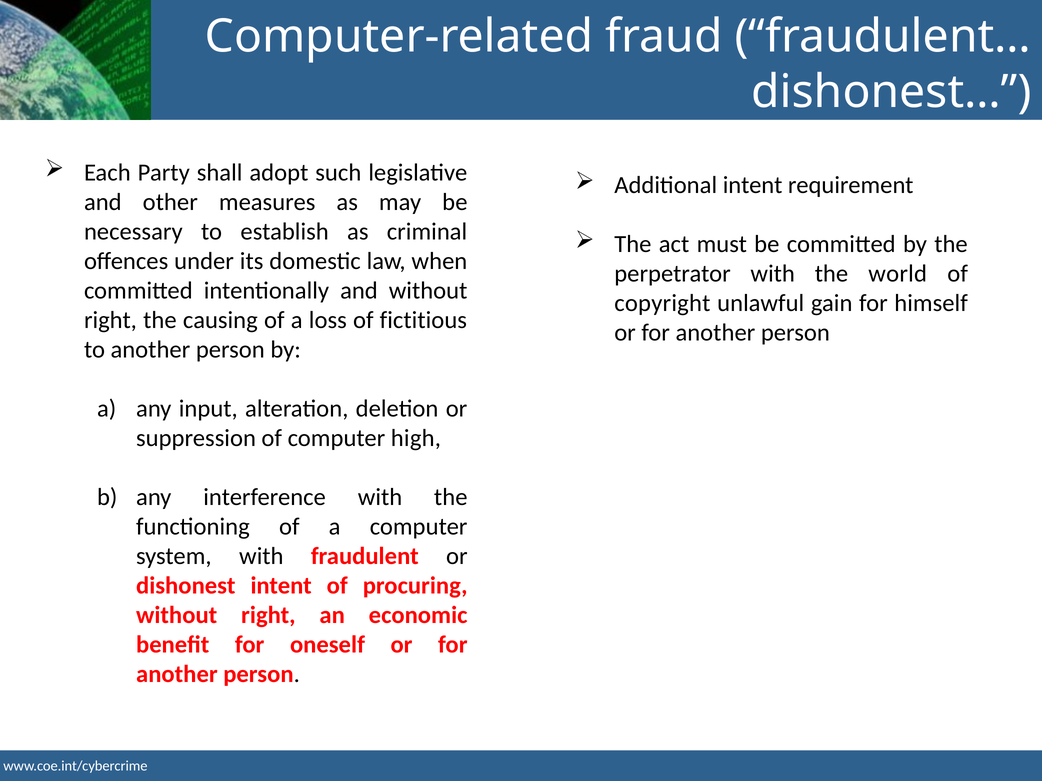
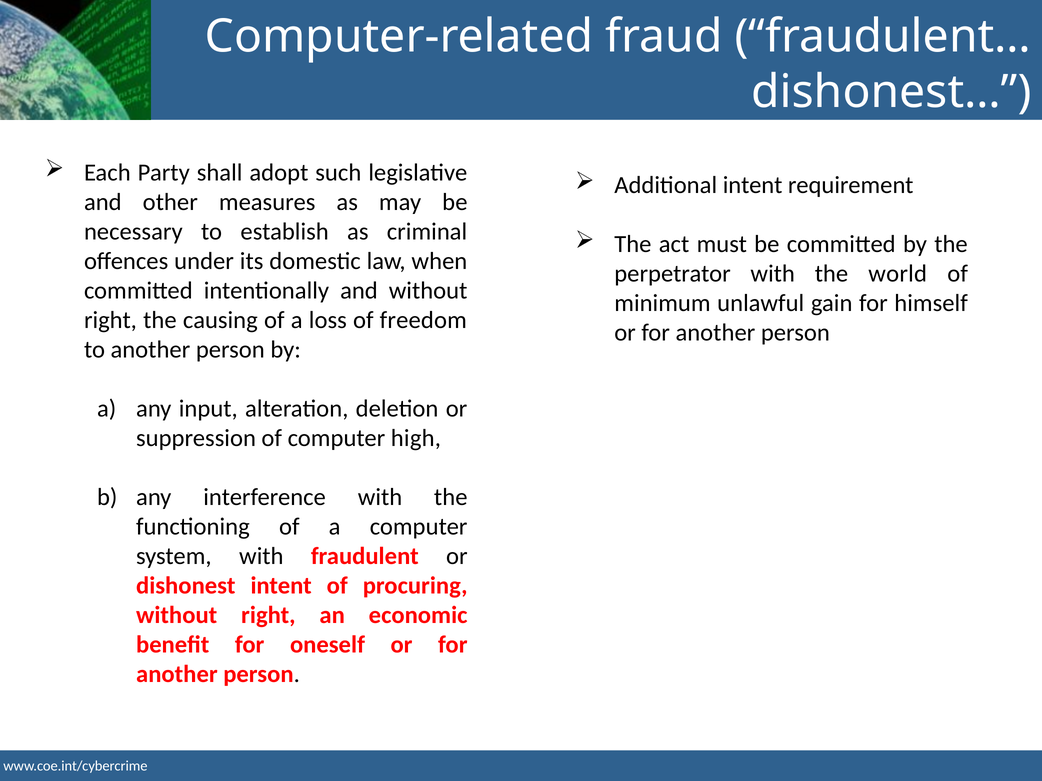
copyright: copyright -> minimum (662, 303)
fictitious: fictitious -> freedom (423, 320)
